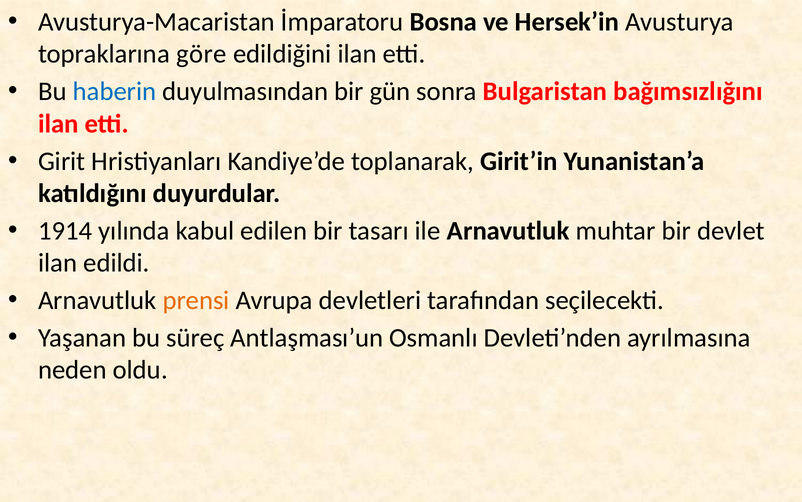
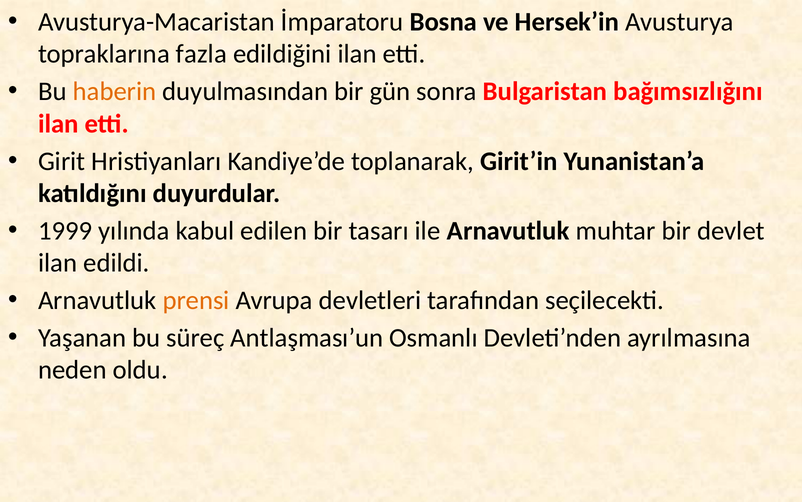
göre: göre -> fazla (201, 54)
haberin colour: blue -> orange (115, 91)
1914: 1914 -> 1999 (65, 230)
